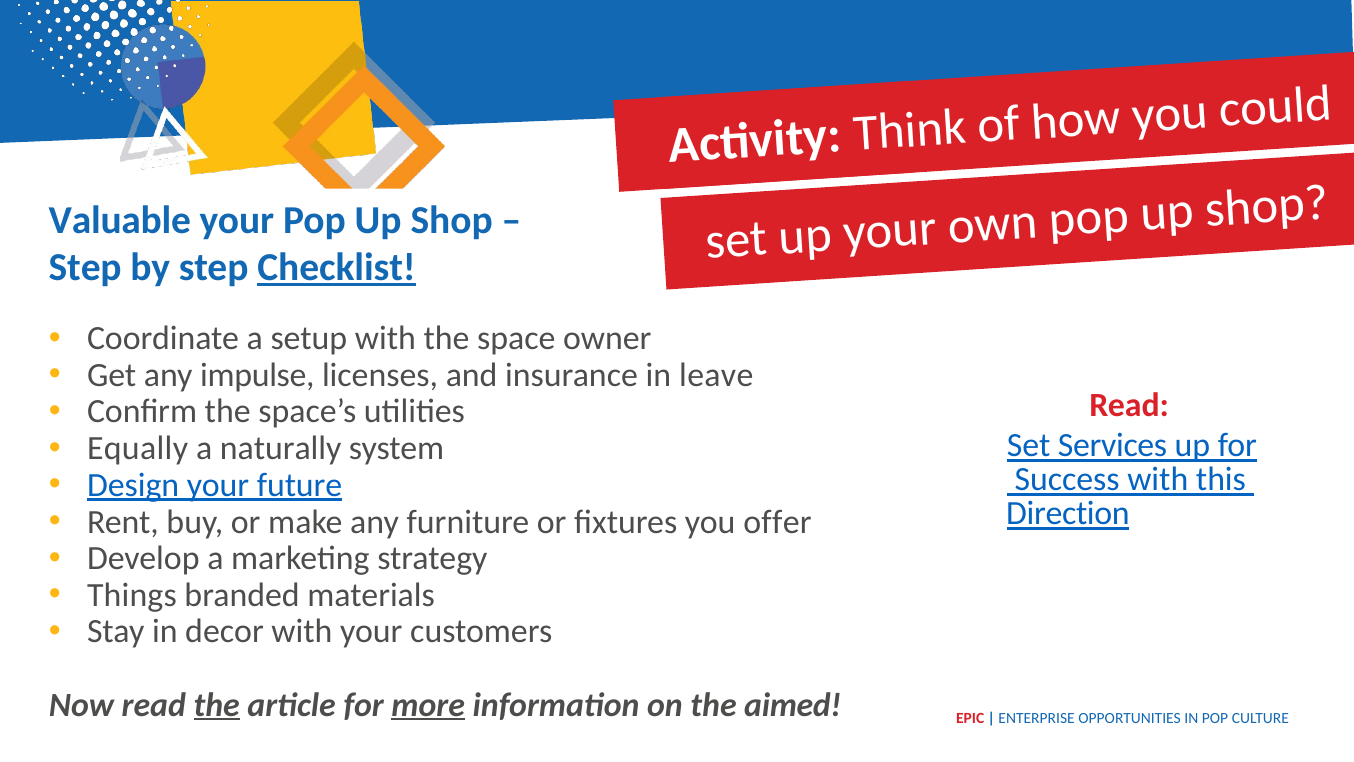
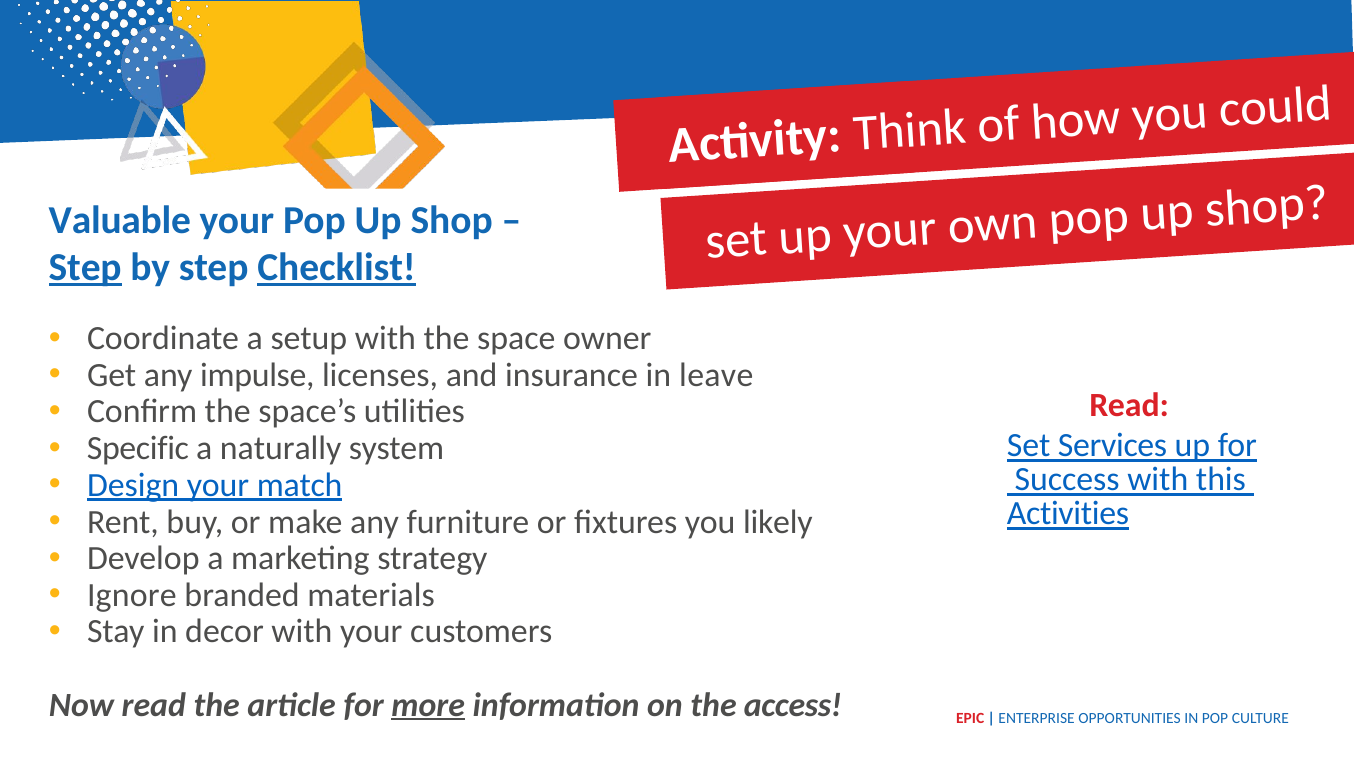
Step underline: none -> present (85, 267)
Equally: Equally -> Specific (138, 448)
future: future -> match (300, 485)
Direction: Direction -> Activities (1068, 513)
offer: offer -> likely (778, 522)
Things: Things -> Ignore (132, 595)
the underline: present -> none (217, 704)
aimed: aimed -> access (793, 704)
